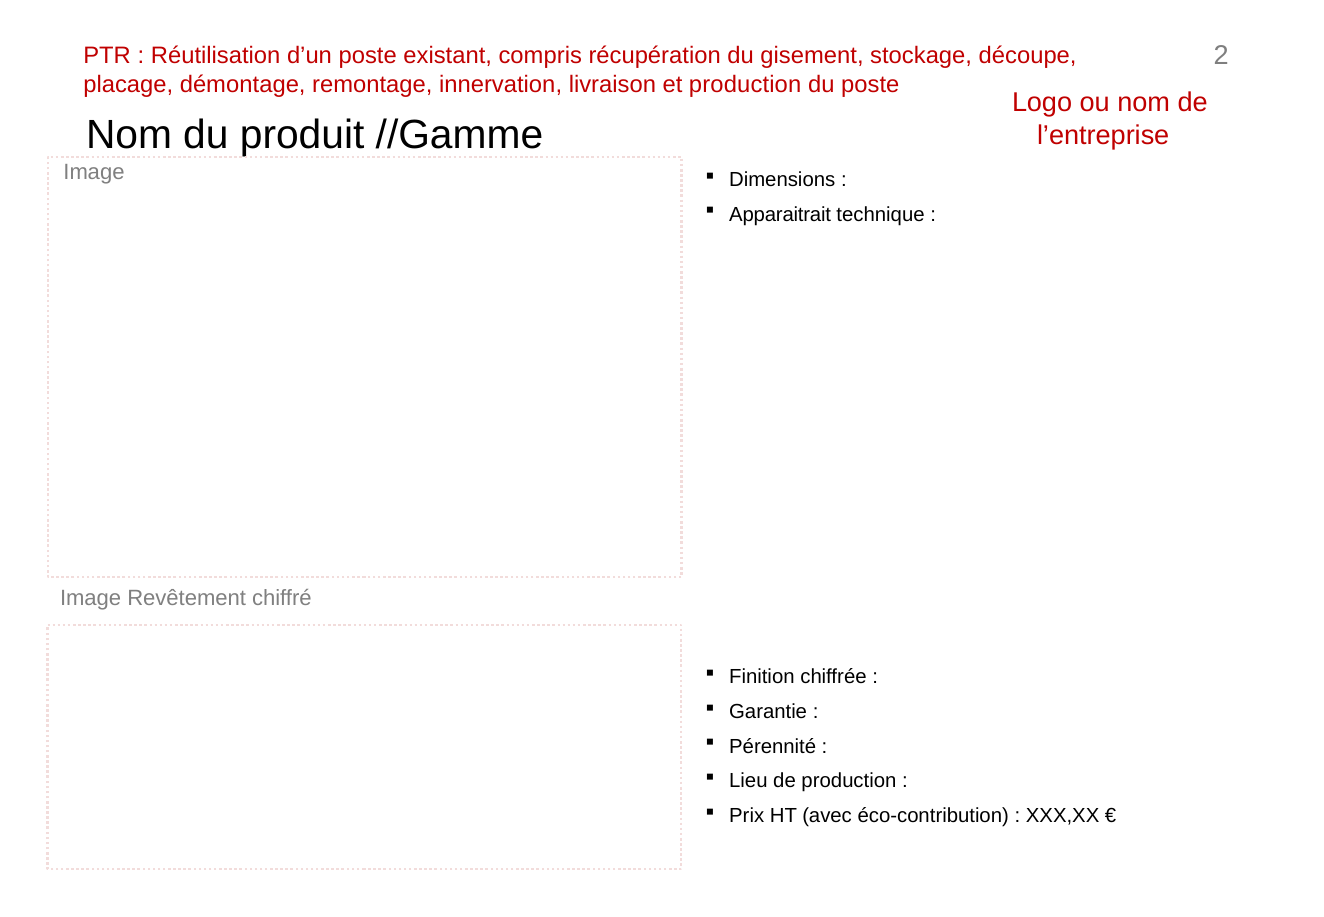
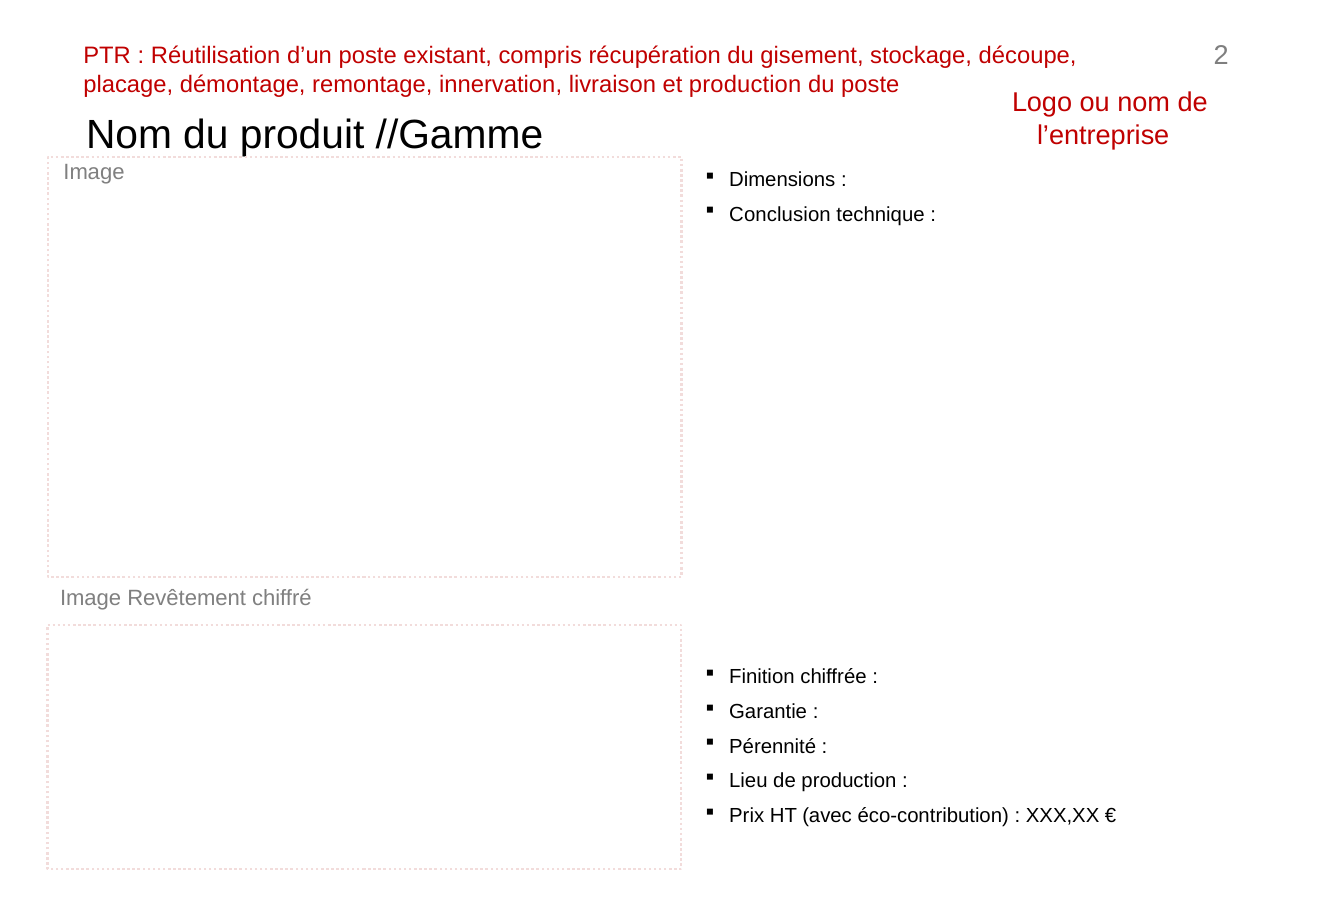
Apparaitrait: Apparaitrait -> Conclusion (780, 214)
